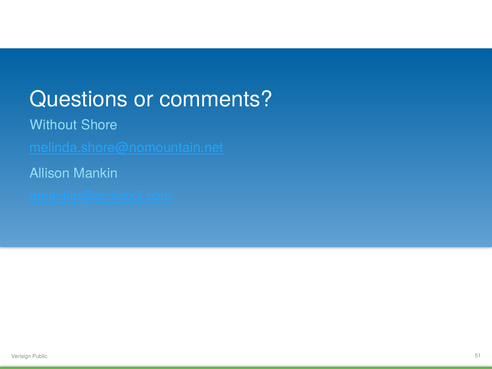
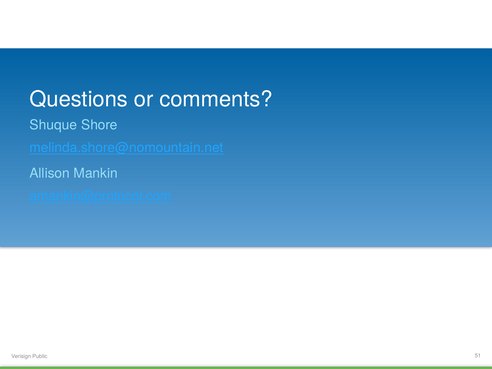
Without: Without -> Shuque (53, 125)
